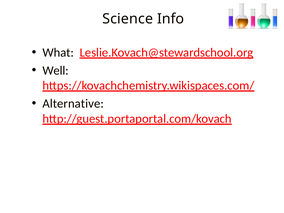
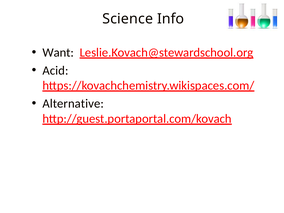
What: What -> Want (58, 52)
Well: Well -> Acid (55, 70)
